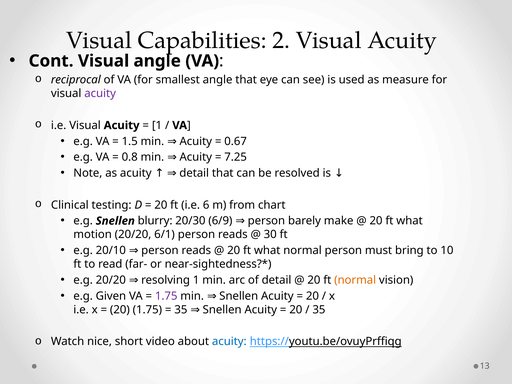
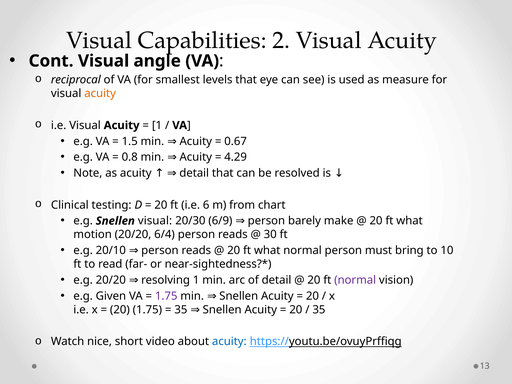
smallest angle: angle -> levels (218, 80)
acuity colour: purple -> orange (100, 94)
7.25: 7.25 -> 4.29 (236, 157)
Snellen blurry: blurry -> visual (155, 221)
6/1: 6/1 -> 6/4 (165, 235)
normal colour: orange -> purple (355, 280)
